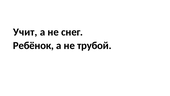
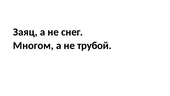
Учит: Учит -> Заяц (25, 32)
Ребёнок: Ребёнок -> Многом (33, 45)
